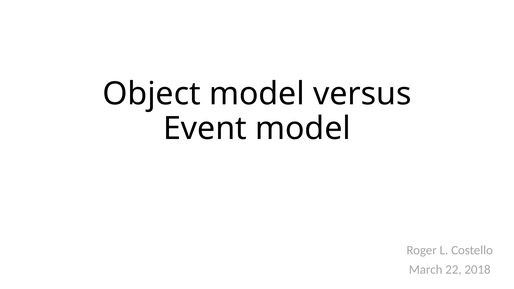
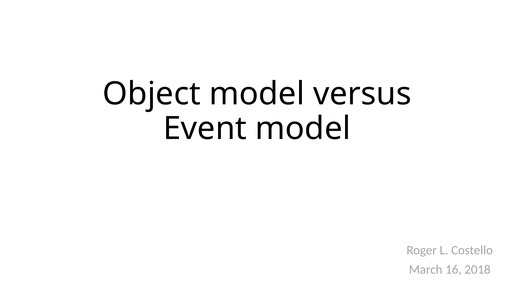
22: 22 -> 16 (453, 270)
